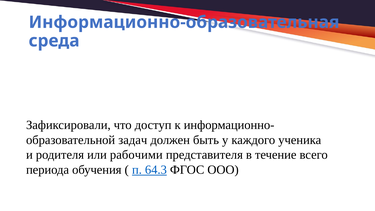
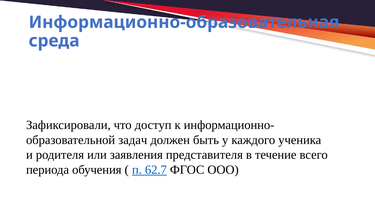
рабочими: рабочими -> заявления (136, 155)
64.3: 64.3 -> 62.7 (156, 170)
